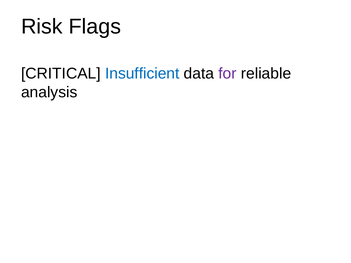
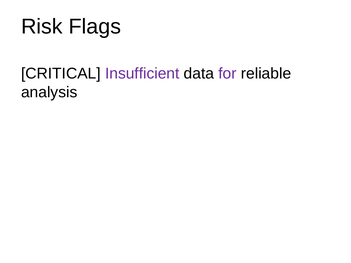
Insufficient colour: blue -> purple (142, 74)
